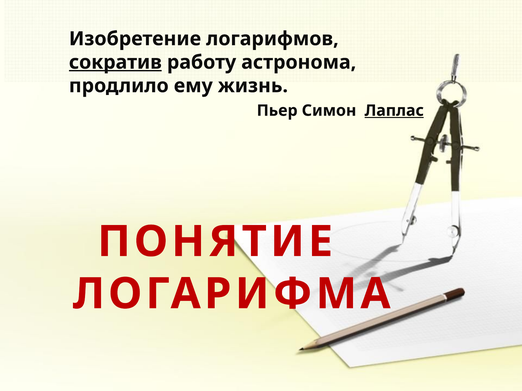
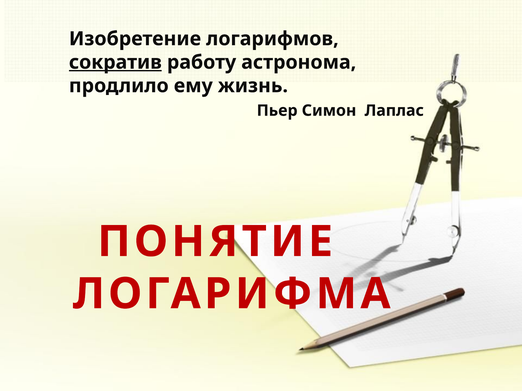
Лаплас underline: present -> none (394, 111)
